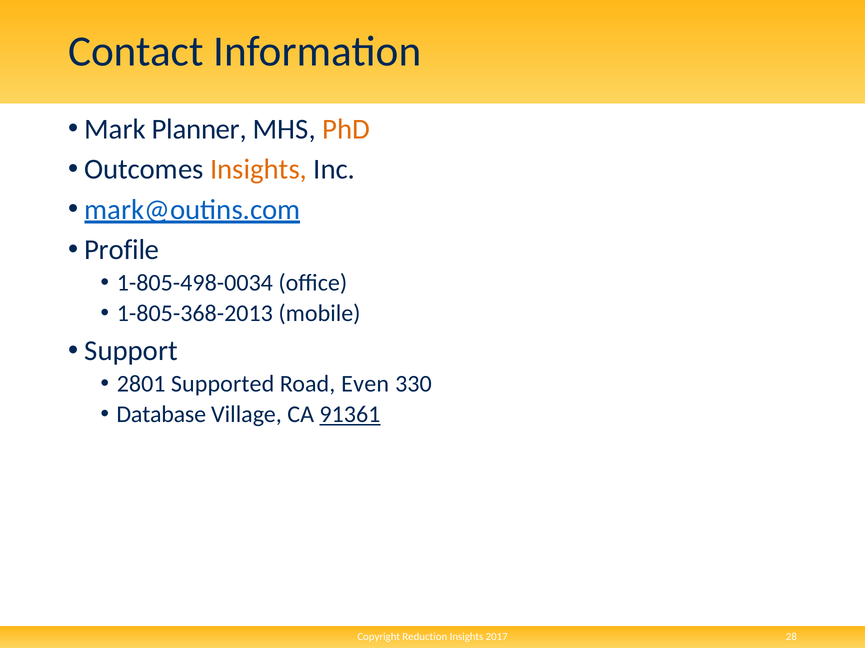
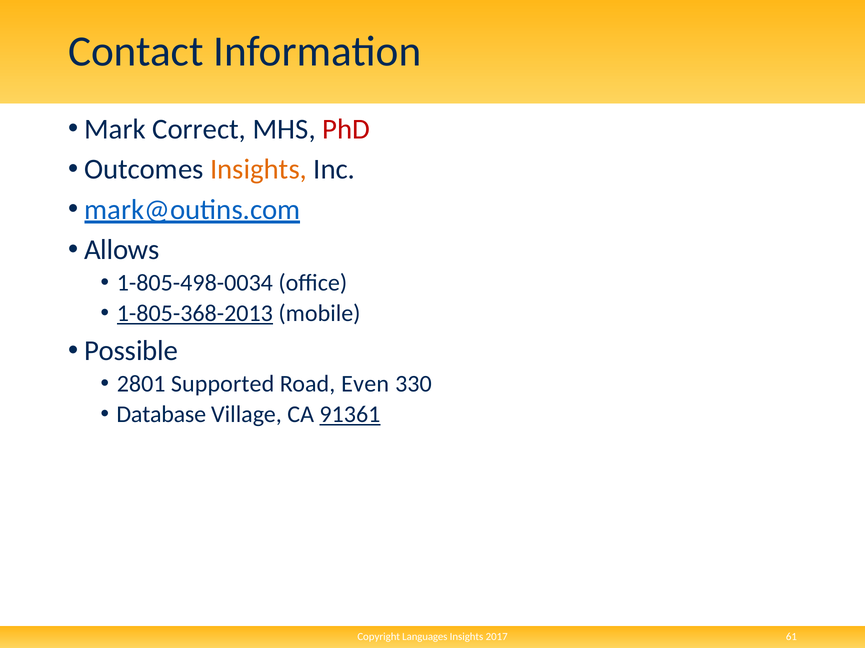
Planner: Planner -> Correct (199, 129)
PhD colour: orange -> red (346, 129)
Profile: Profile -> Allows (122, 250)
1-805-368-2013 underline: none -> present (195, 314)
Support: Support -> Possible (131, 351)
Reduction: Reduction -> Languages (425, 637)
28: 28 -> 61 (791, 637)
